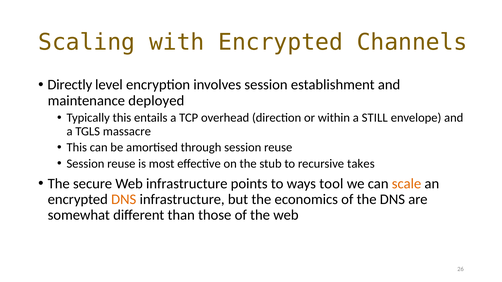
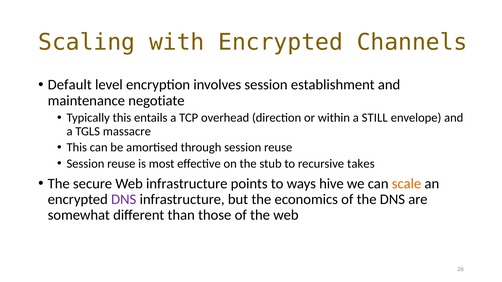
Directly: Directly -> Default (70, 85)
deployed: deployed -> negotiate (156, 101)
tool: tool -> hive (331, 184)
DNS colour: orange -> purple (124, 200)
